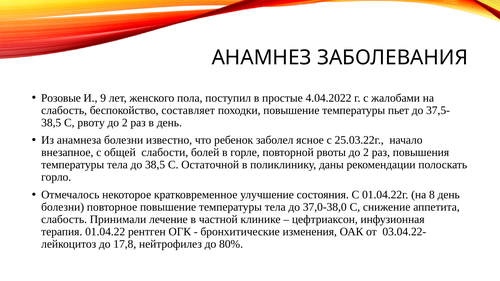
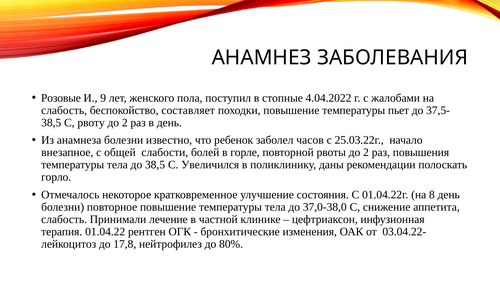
простые: простые -> стопные (282, 98)
ясное: ясное -> часов (310, 140)
Остаточной: Остаточной -> Увеличился (210, 165)
